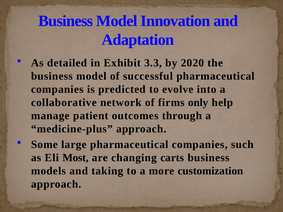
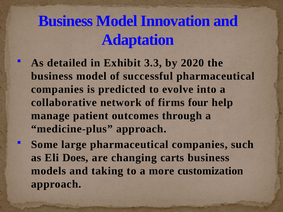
only: only -> four (198, 103)
Most: Most -> Does (75, 158)
